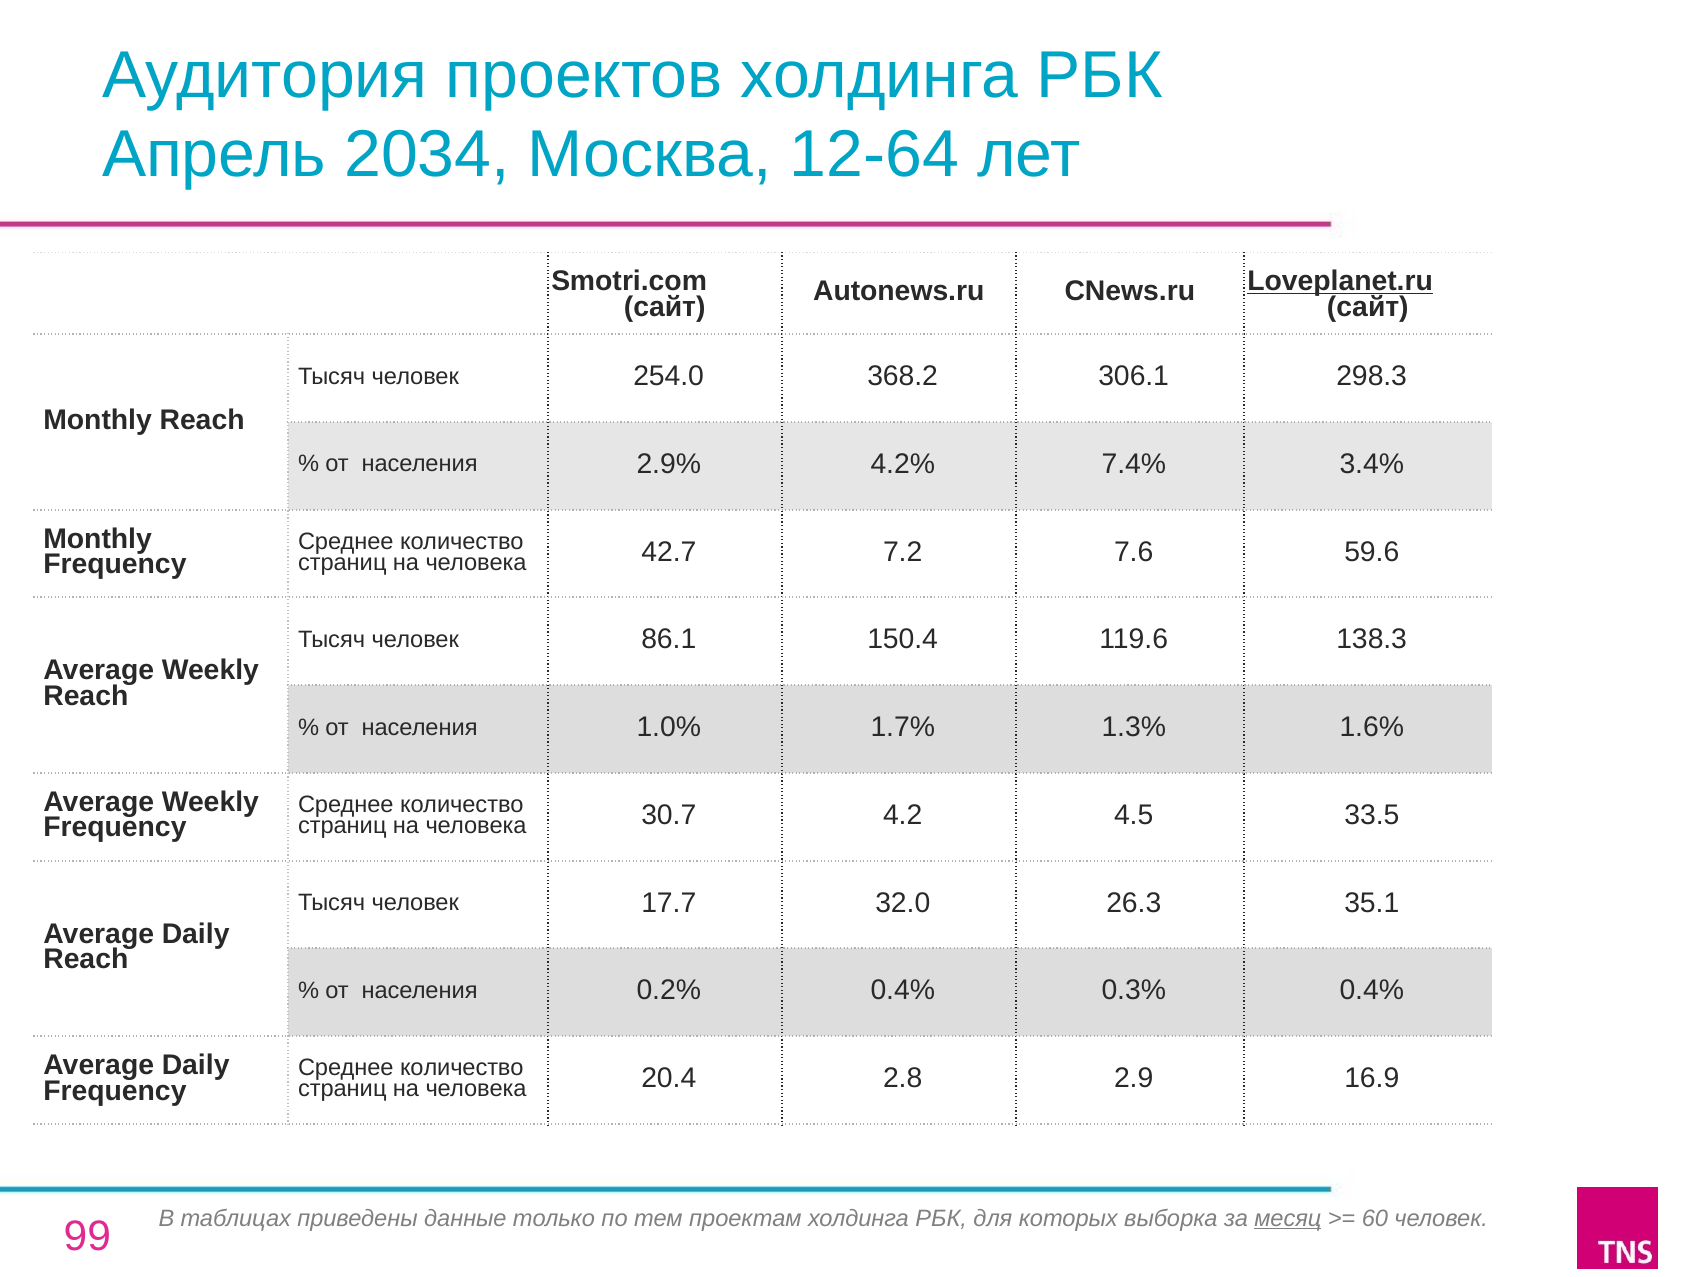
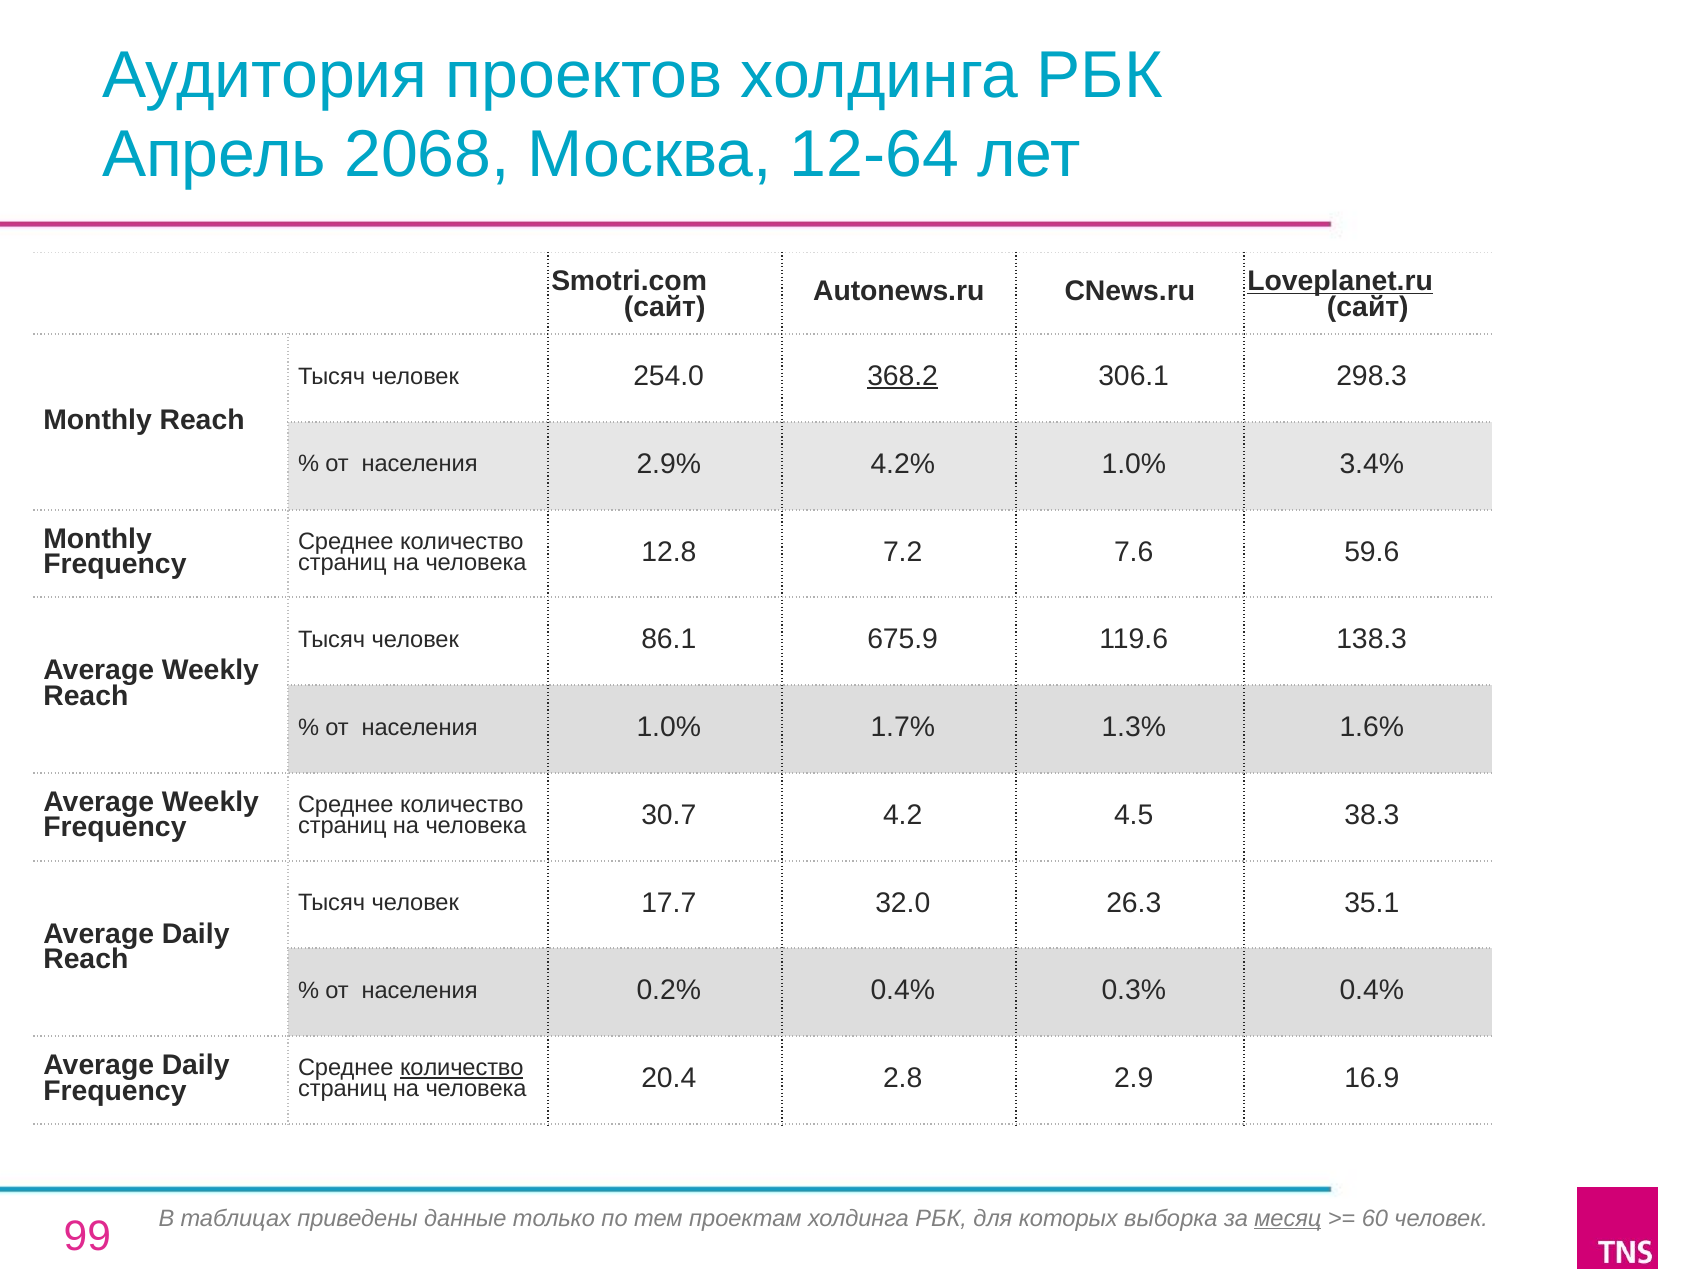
2034: 2034 -> 2068 (427, 155)
368.2 underline: none -> present (903, 376)
4.2% 7.4%: 7.4% -> 1.0% (1134, 464)
42.7: 42.7 -> 12.8 (669, 551)
150.4: 150.4 -> 675.9 (903, 639)
33.5: 33.5 -> 38.3 (1372, 815)
количество underline: none -> present (462, 1067)
